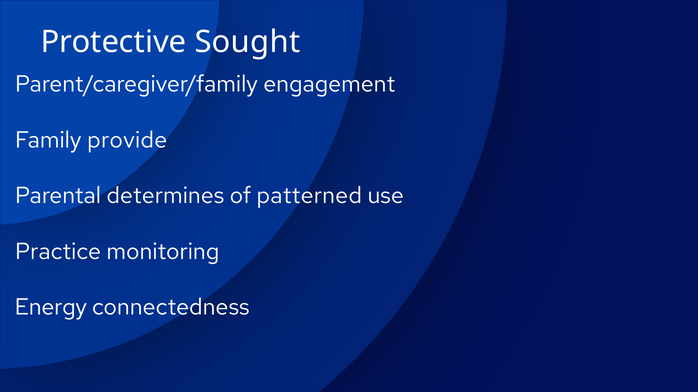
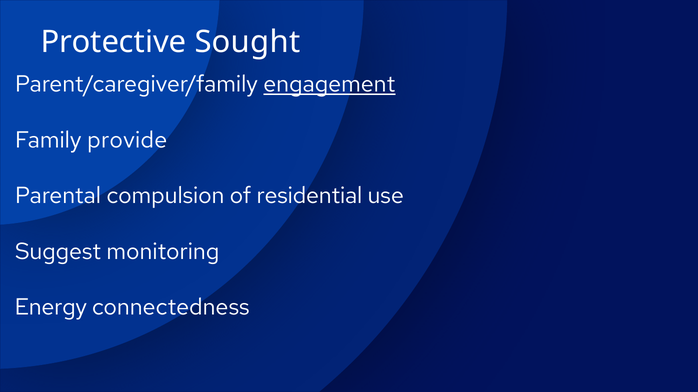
engagement underline: none -> present (329, 84)
determines: determines -> compulsion (165, 196)
patterned: patterned -> residential (309, 196)
Practice: Practice -> Suggest (58, 252)
